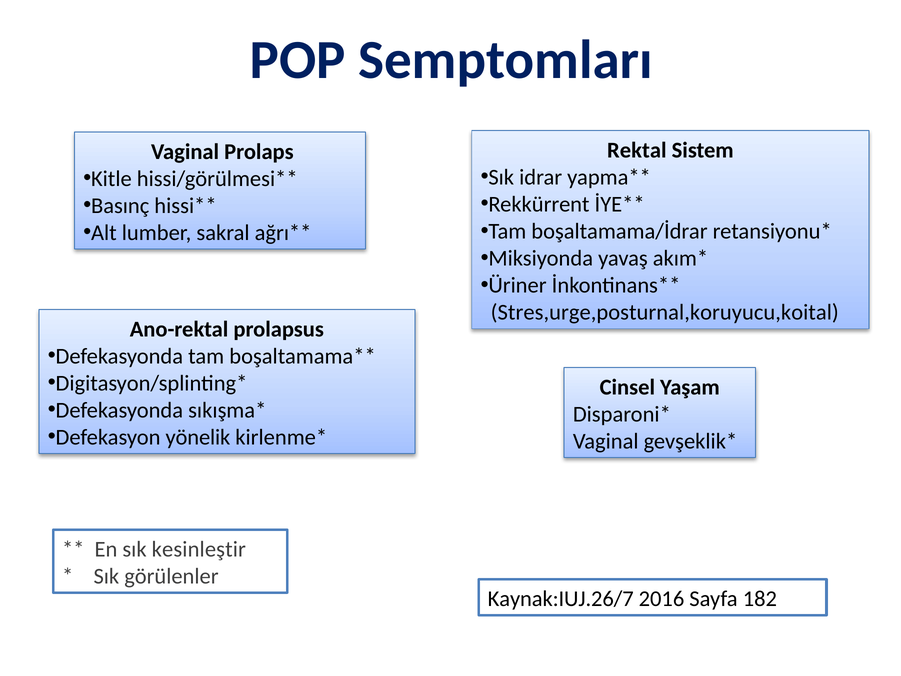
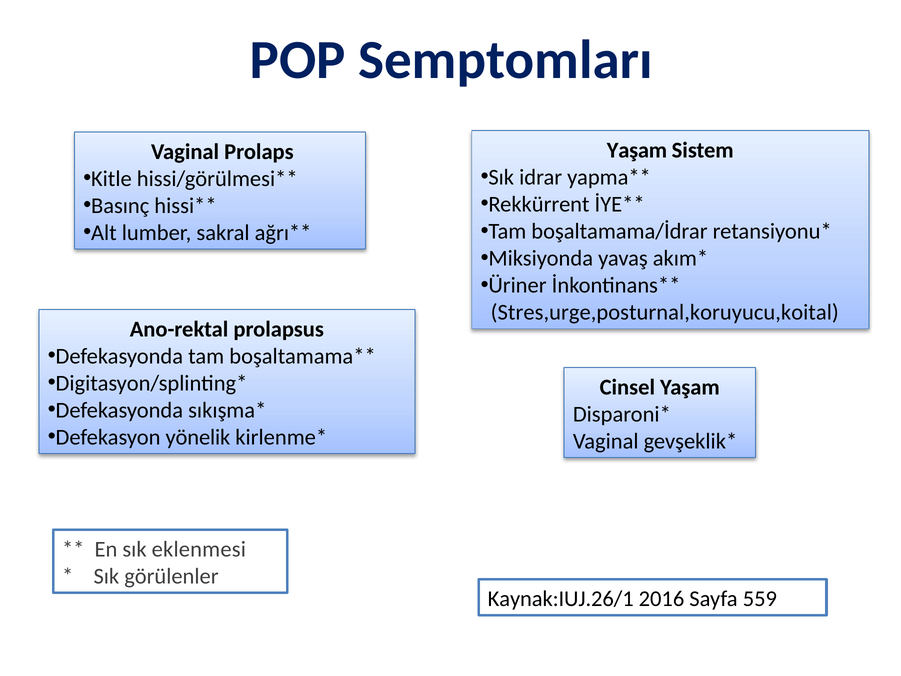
Rektal: Rektal -> Yaşam (637, 150)
kesinleştir: kesinleştir -> eklenmesi (199, 549)
Kaynak:IUJ.26/7: Kaynak:IUJ.26/7 -> Kaynak:IUJ.26/1 (561, 599)
182: 182 -> 559 (760, 599)
